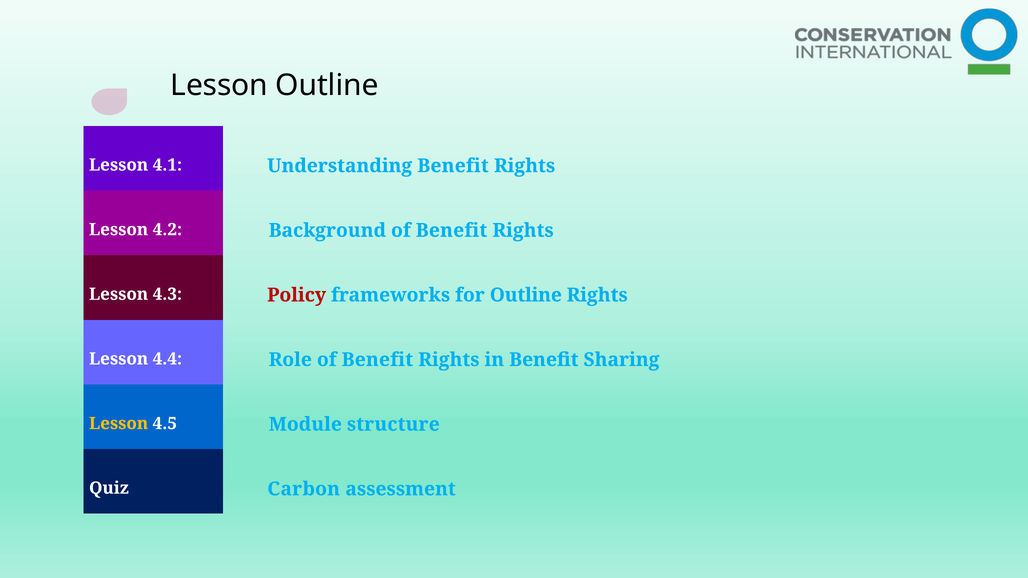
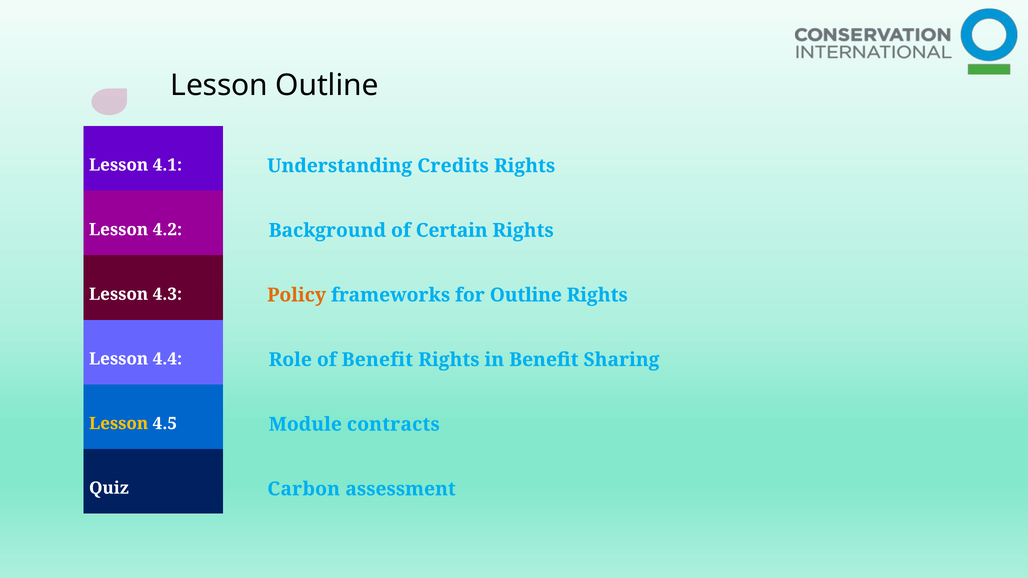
Understanding Benefit: Benefit -> Credits (453, 166)
Background of Benefit: Benefit -> Certain (452, 231)
Policy colour: red -> orange (297, 295)
structure: structure -> contracts (393, 425)
